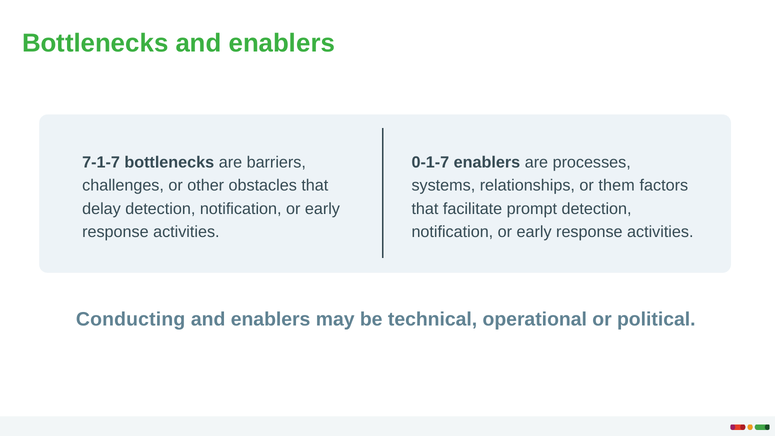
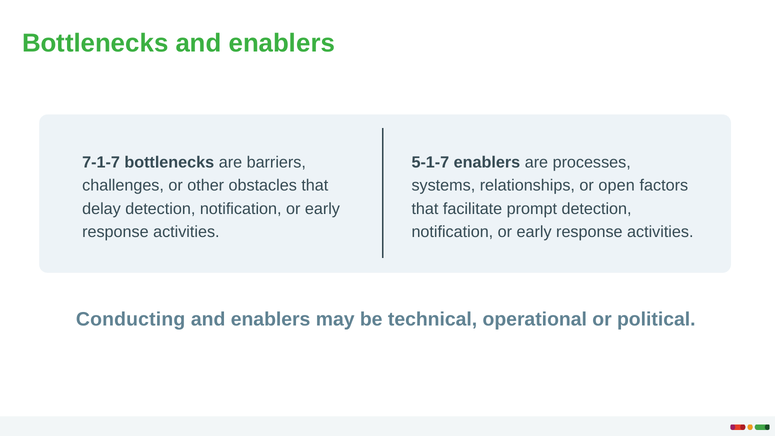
0-1-7: 0-1-7 -> 5-1-7 (430, 162)
them: them -> open (617, 185)
